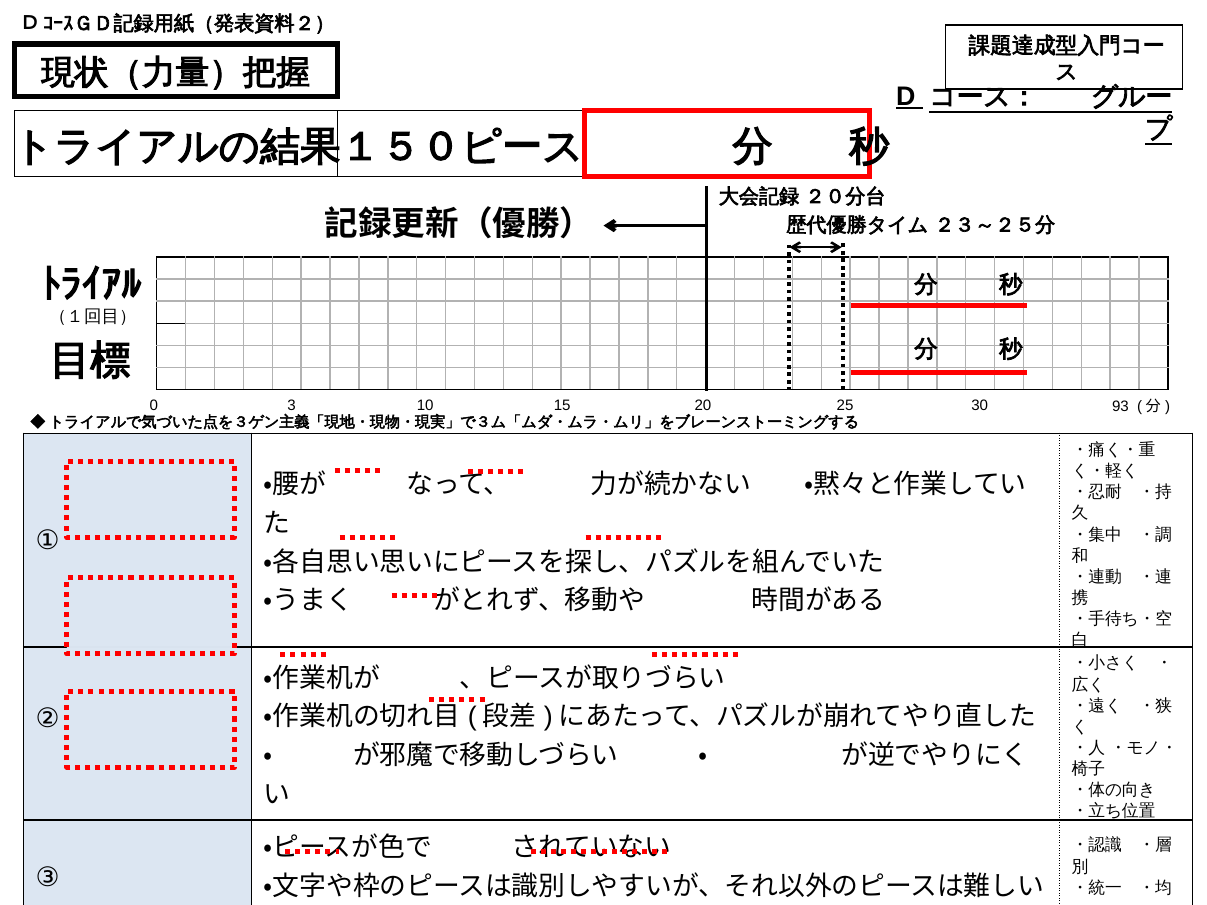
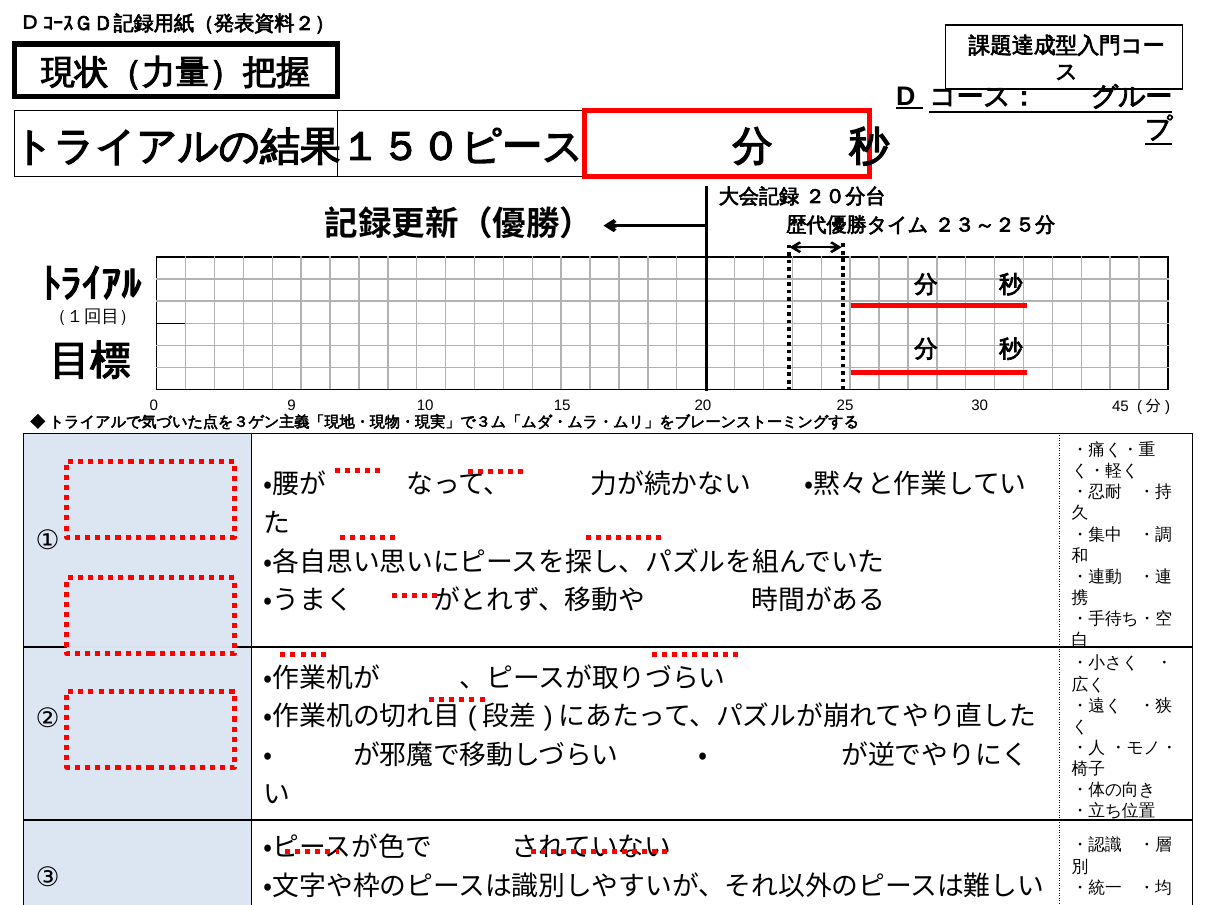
3: 3 -> 9 (292, 405)
93: 93 -> 45 (1120, 407)
